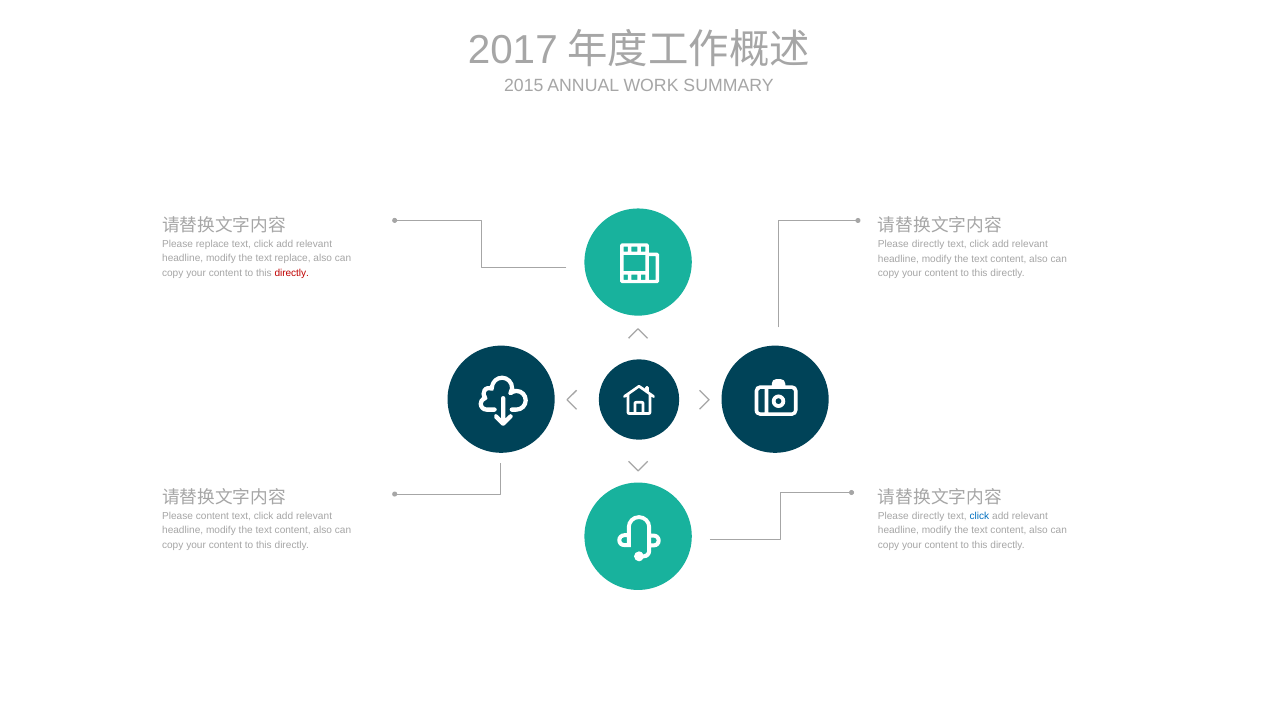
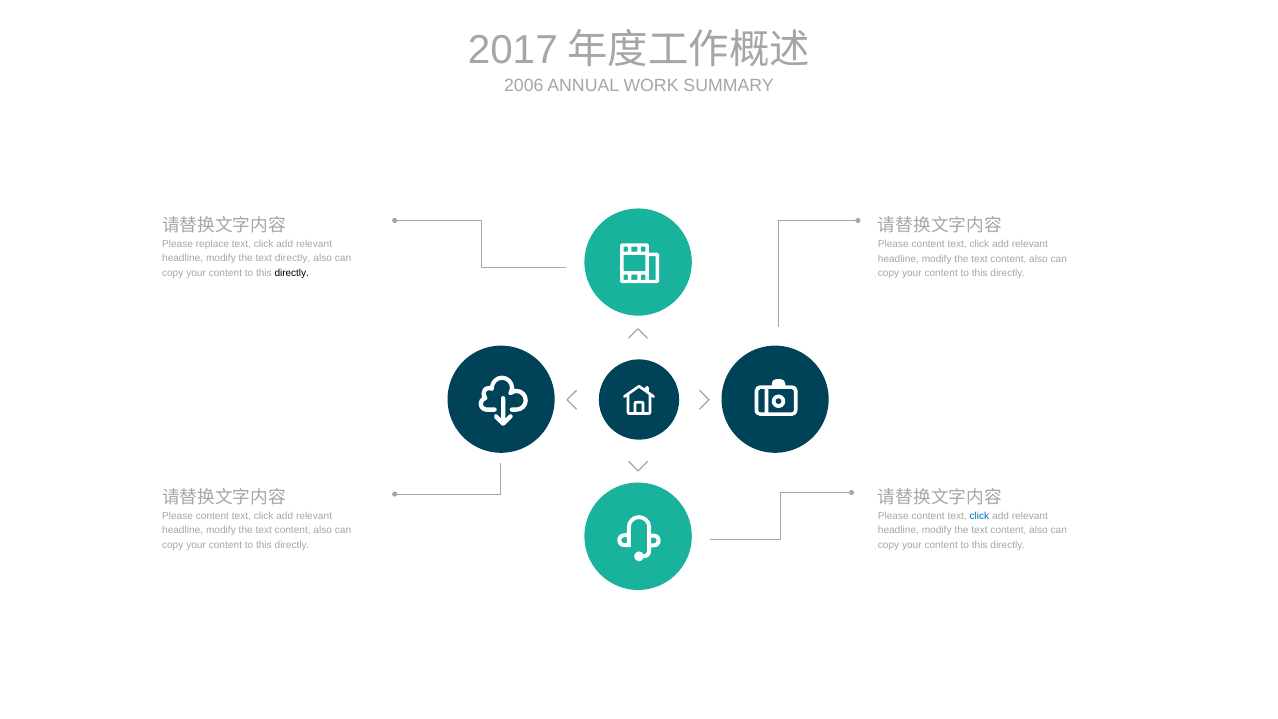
2015: 2015 -> 2006 (524, 86)
directly: directly -> content (928, 244)
text replace: replace -> directly (293, 258)
directly colour: red -> black (292, 273)
directly: directly -> content (928, 516)
